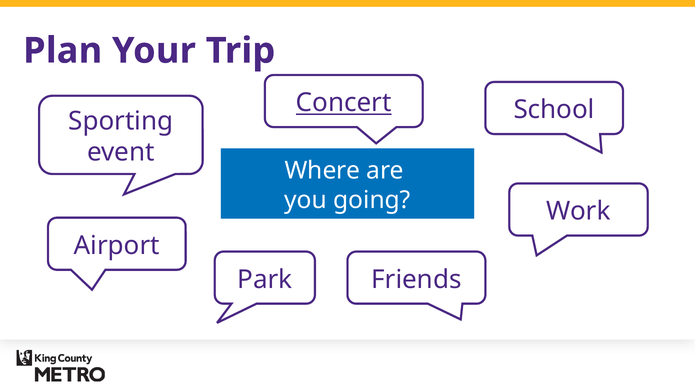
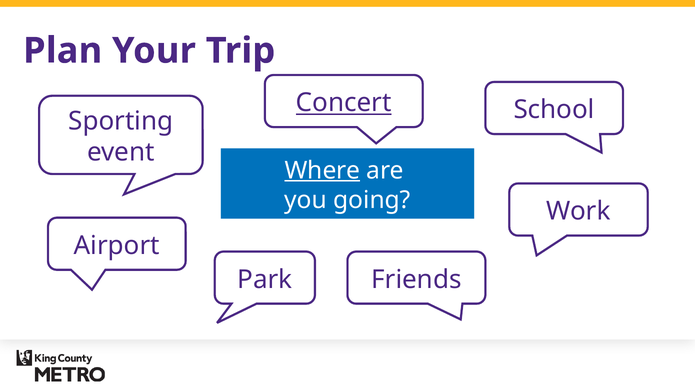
Where underline: none -> present (322, 170)
